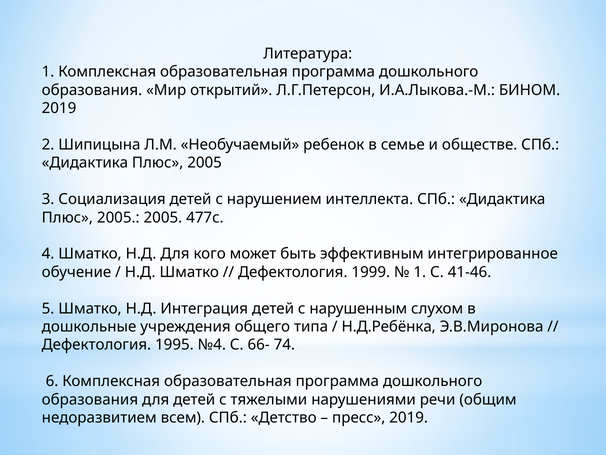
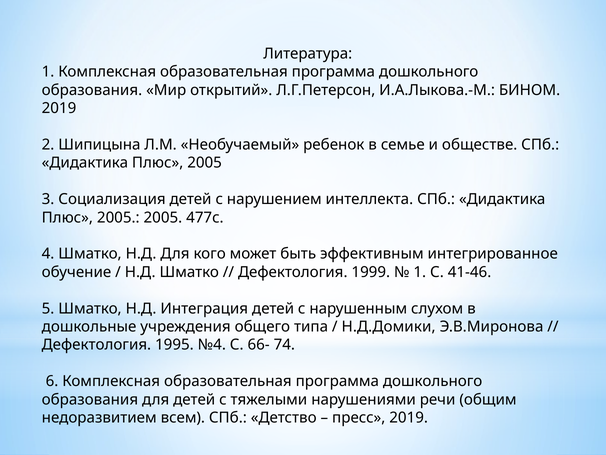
Н.Д.Ребёнка: Н.Д.Ребёнка -> Н.Д.Домики (389, 326)
